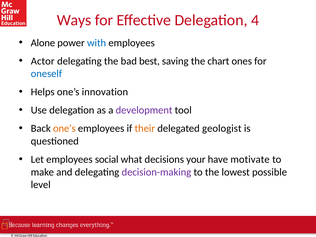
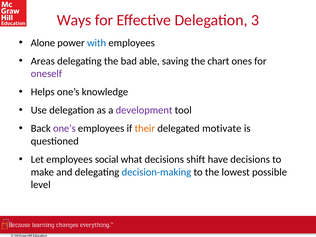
4: 4 -> 3 (255, 20)
Actor: Actor -> Areas (43, 61)
best: best -> able (149, 61)
oneself colour: blue -> purple (46, 74)
innovation: innovation -> knowledge (105, 92)
one’s colour: orange -> purple (64, 128)
geologist: geologist -> motivate (222, 128)
your: your -> shift (196, 159)
have motivate: motivate -> decisions (250, 159)
decision-making colour: purple -> blue (156, 172)
